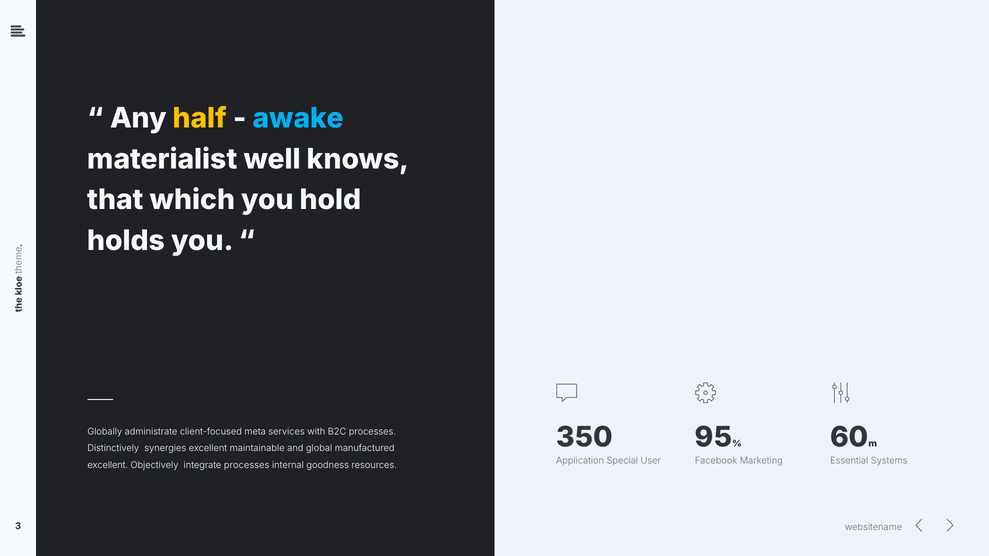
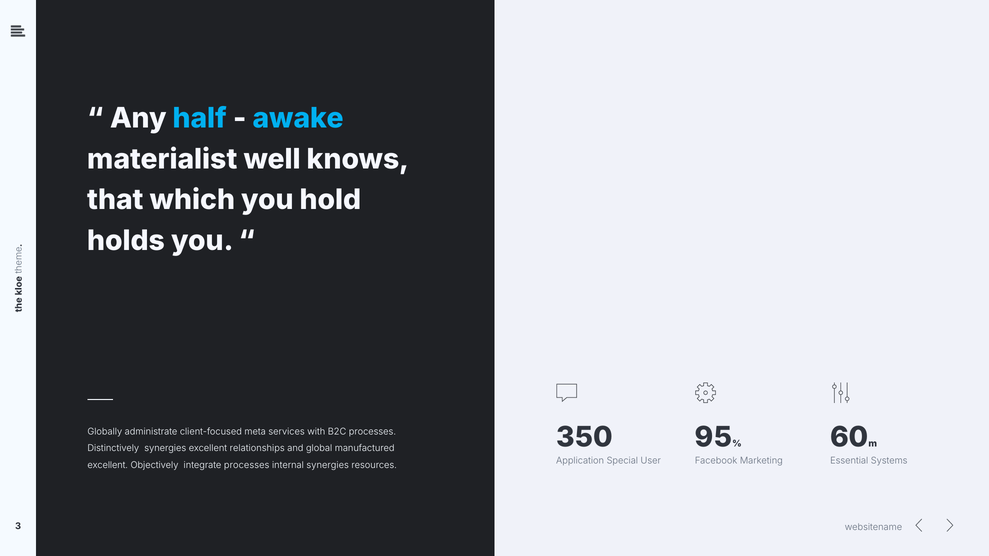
half colour: yellow -> light blue (200, 119)
maintainable: maintainable -> relationships (257, 449)
internal goodness: goodness -> synergies (328, 465)
